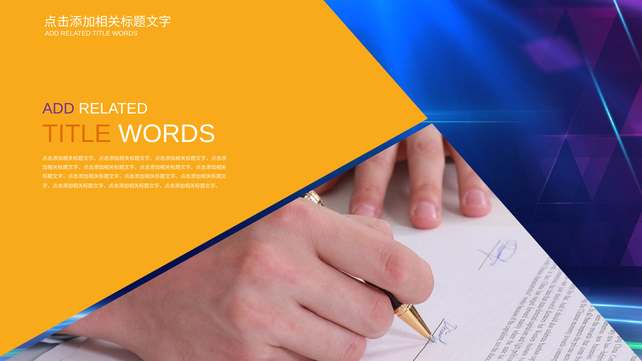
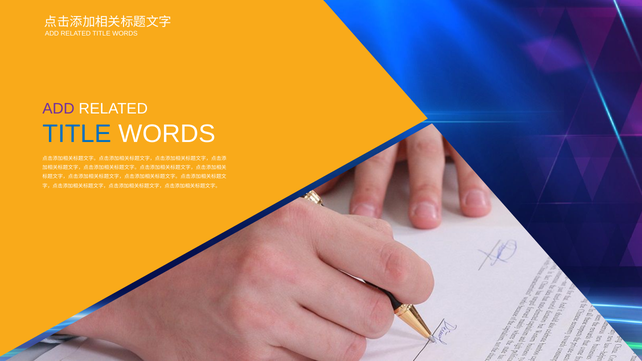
TITLE colour: orange -> blue (77, 134)
